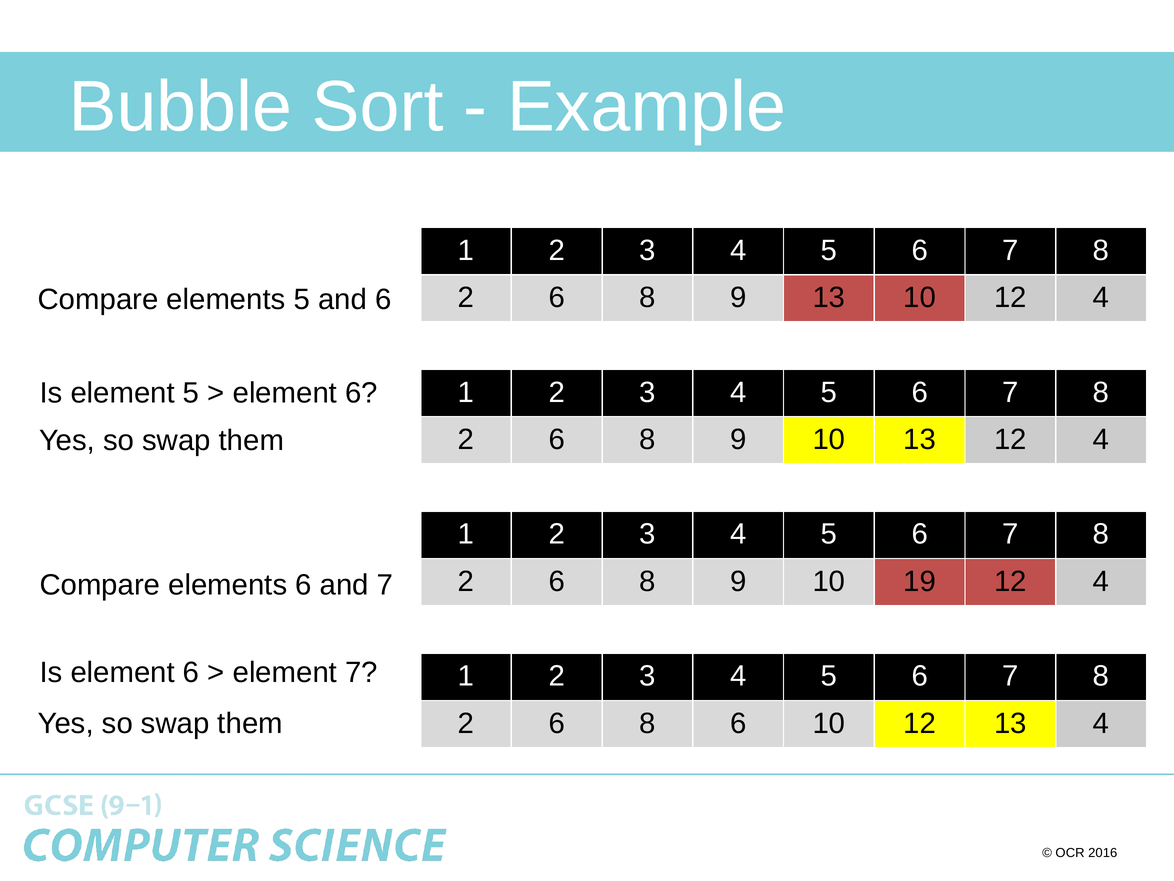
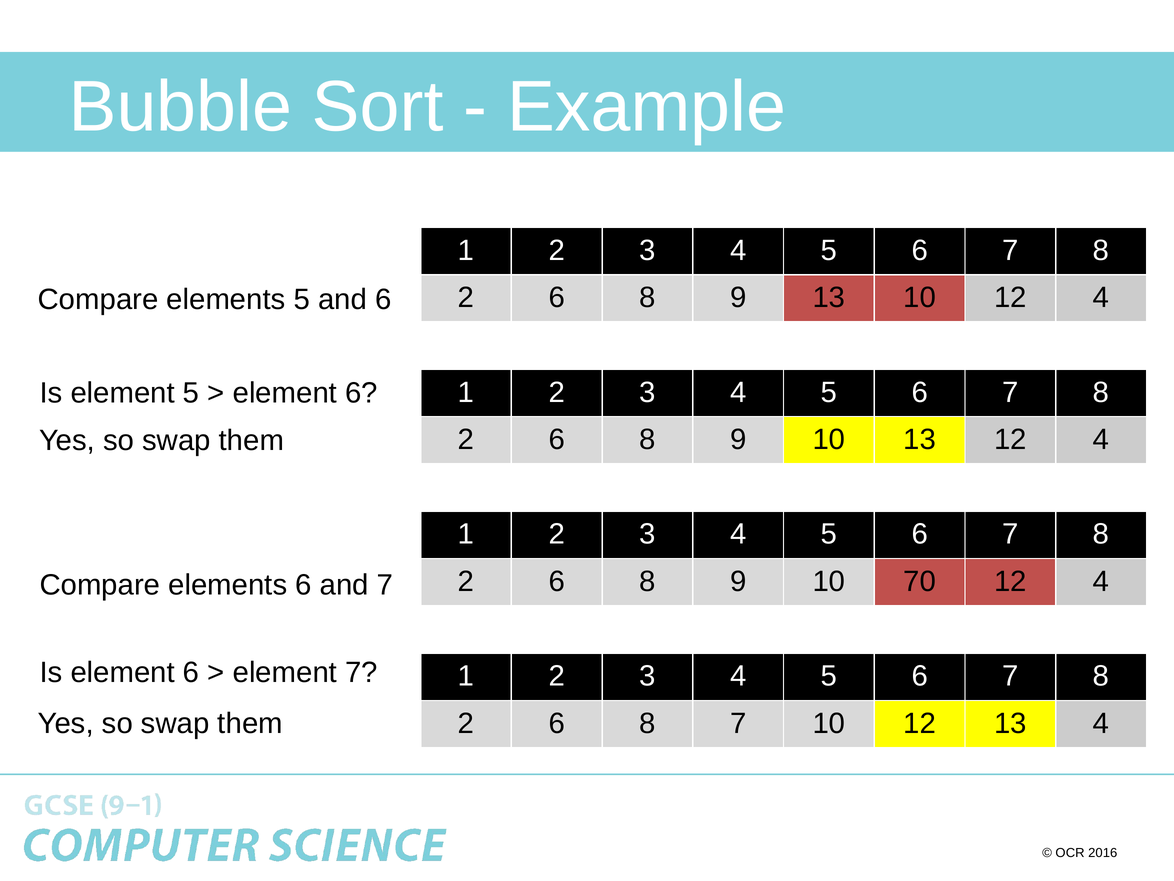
19: 19 -> 70 (920, 581)
8 6: 6 -> 7 (738, 723)
